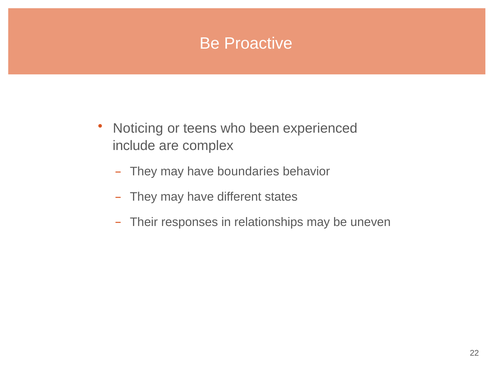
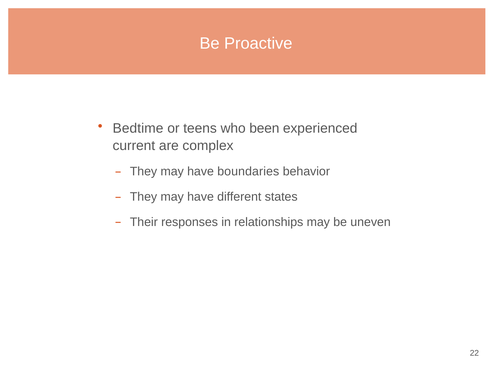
Noticing: Noticing -> Bedtime (138, 128)
include: include -> current (134, 146)
